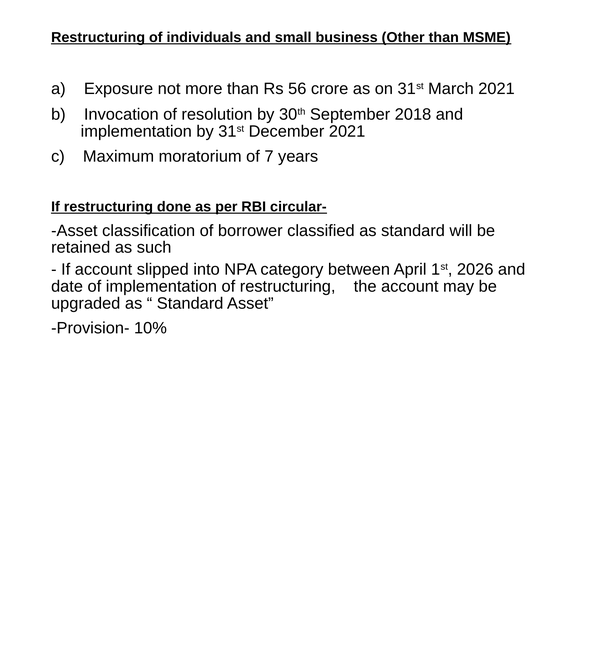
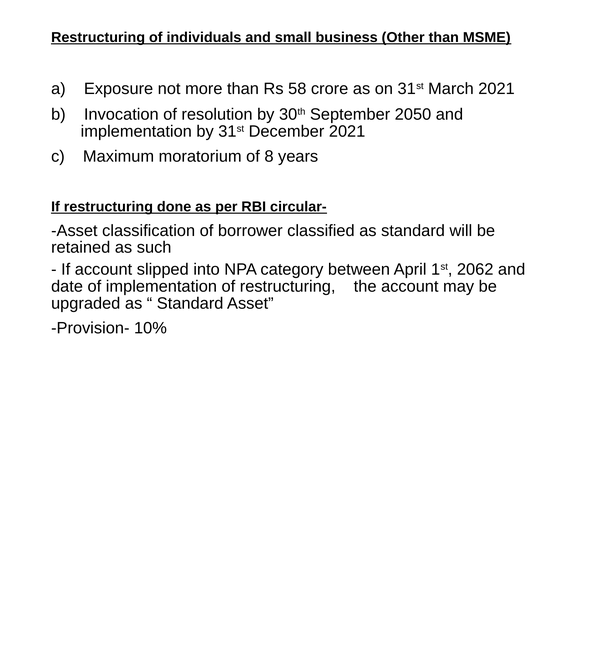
56: 56 -> 58 (297, 89)
2018: 2018 -> 2050 (413, 114)
7: 7 -> 8 (269, 156)
2026: 2026 -> 2062 (475, 269)
